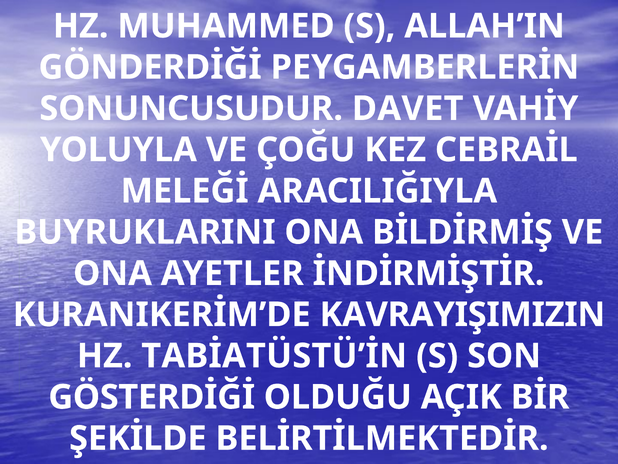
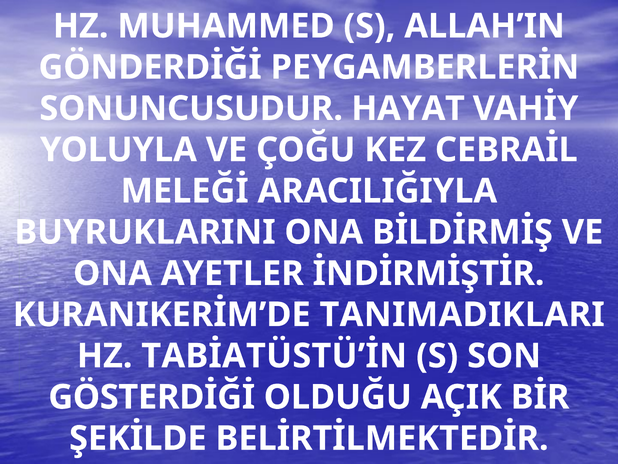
DAVET: DAVET -> HAYAT (408, 108)
KAVRAYIŞIMIZIN: KAVRAYIŞIMIZIN -> TANIMADIKLARI (462, 314)
